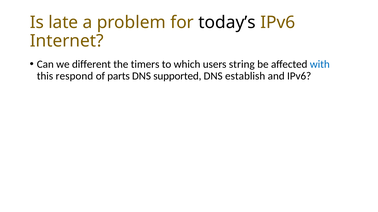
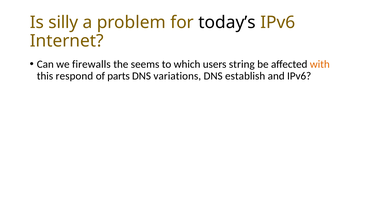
late: late -> silly (63, 22)
different: different -> firewalls (91, 64)
timers: timers -> seems (145, 64)
with colour: blue -> orange (320, 64)
supported: supported -> variations (177, 76)
